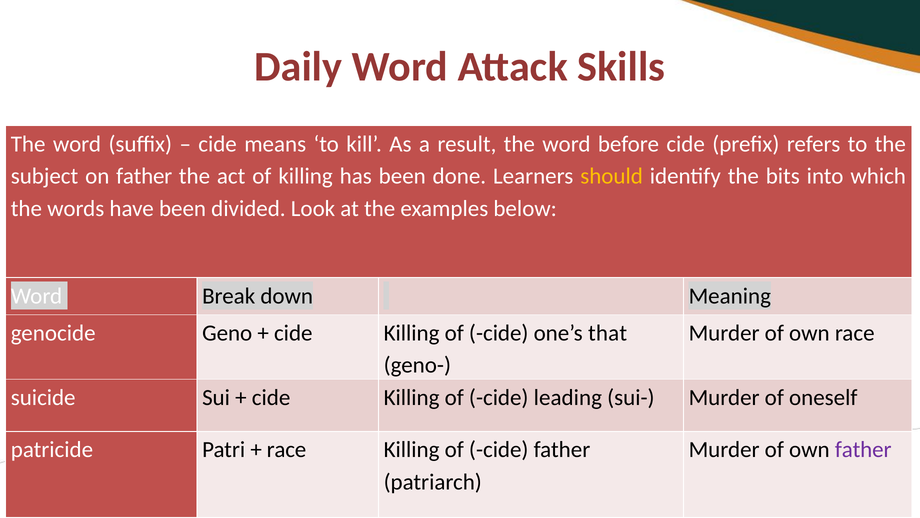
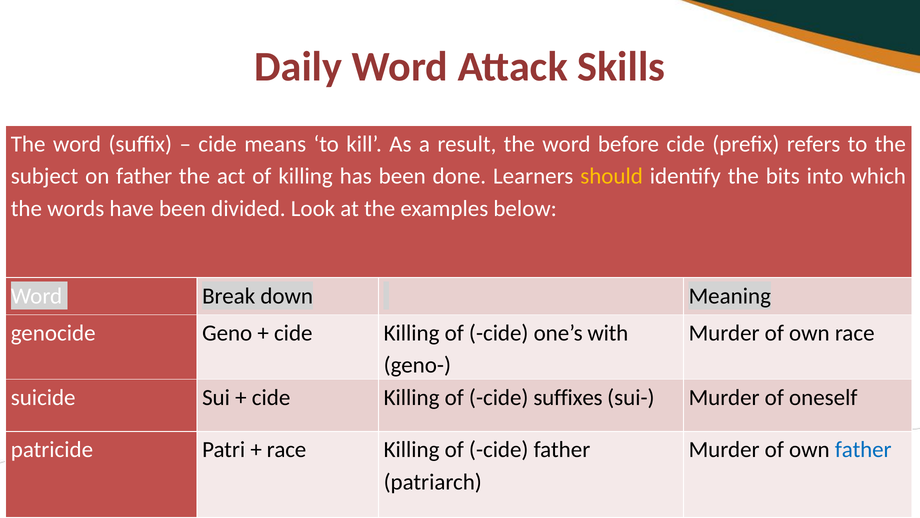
that: that -> with (608, 333)
leading: leading -> suffixes (568, 397)
father colour: purple -> blue (863, 449)
